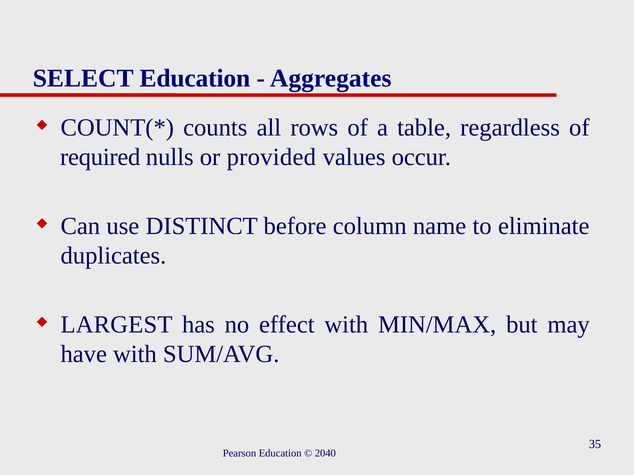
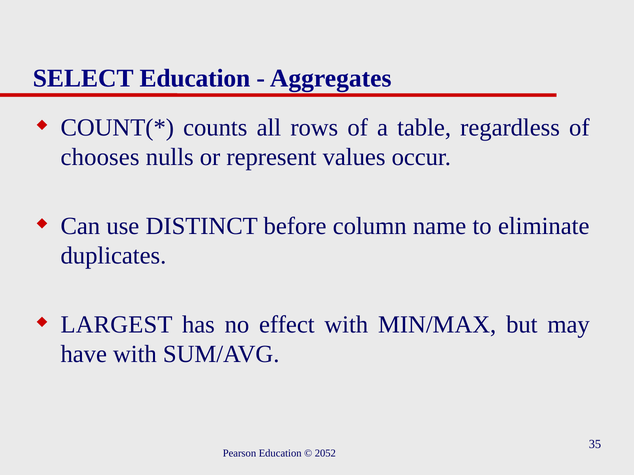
required: required -> chooses (100, 157)
provided: provided -> represent (271, 157)
2040: 2040 -> 2052 (325, 454)
